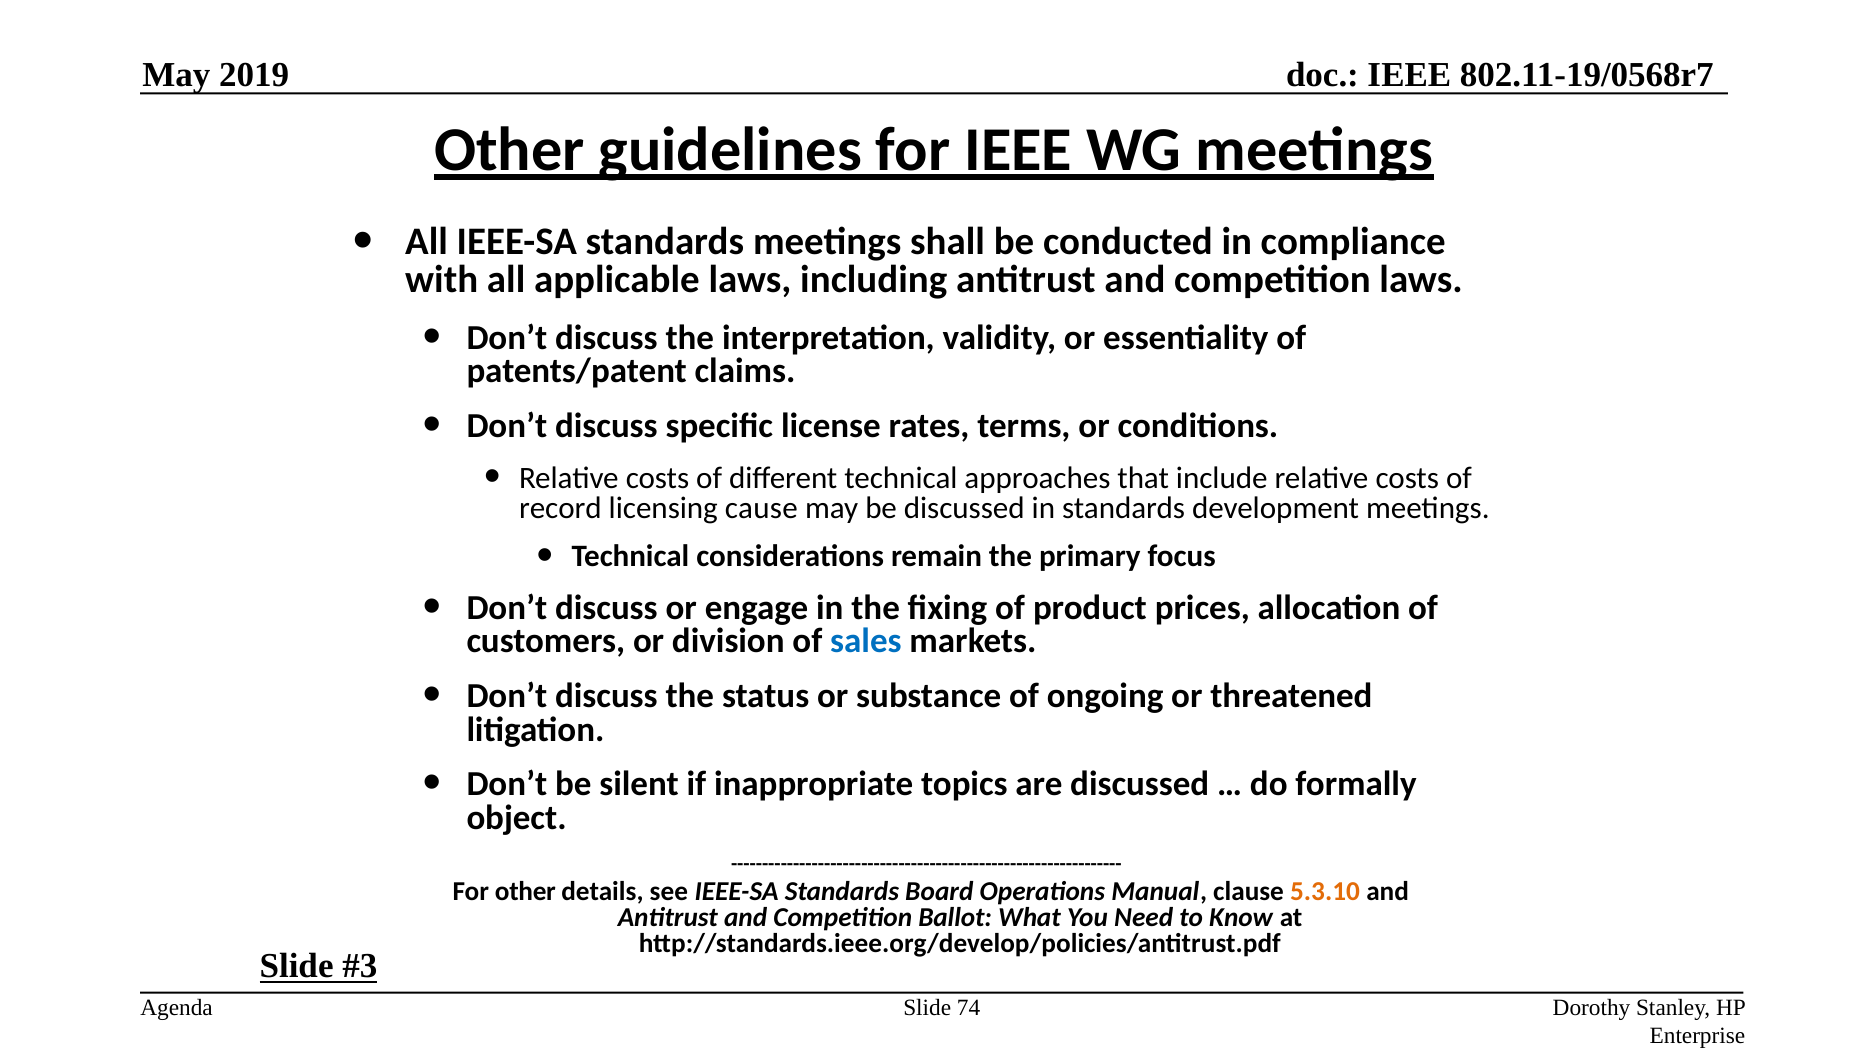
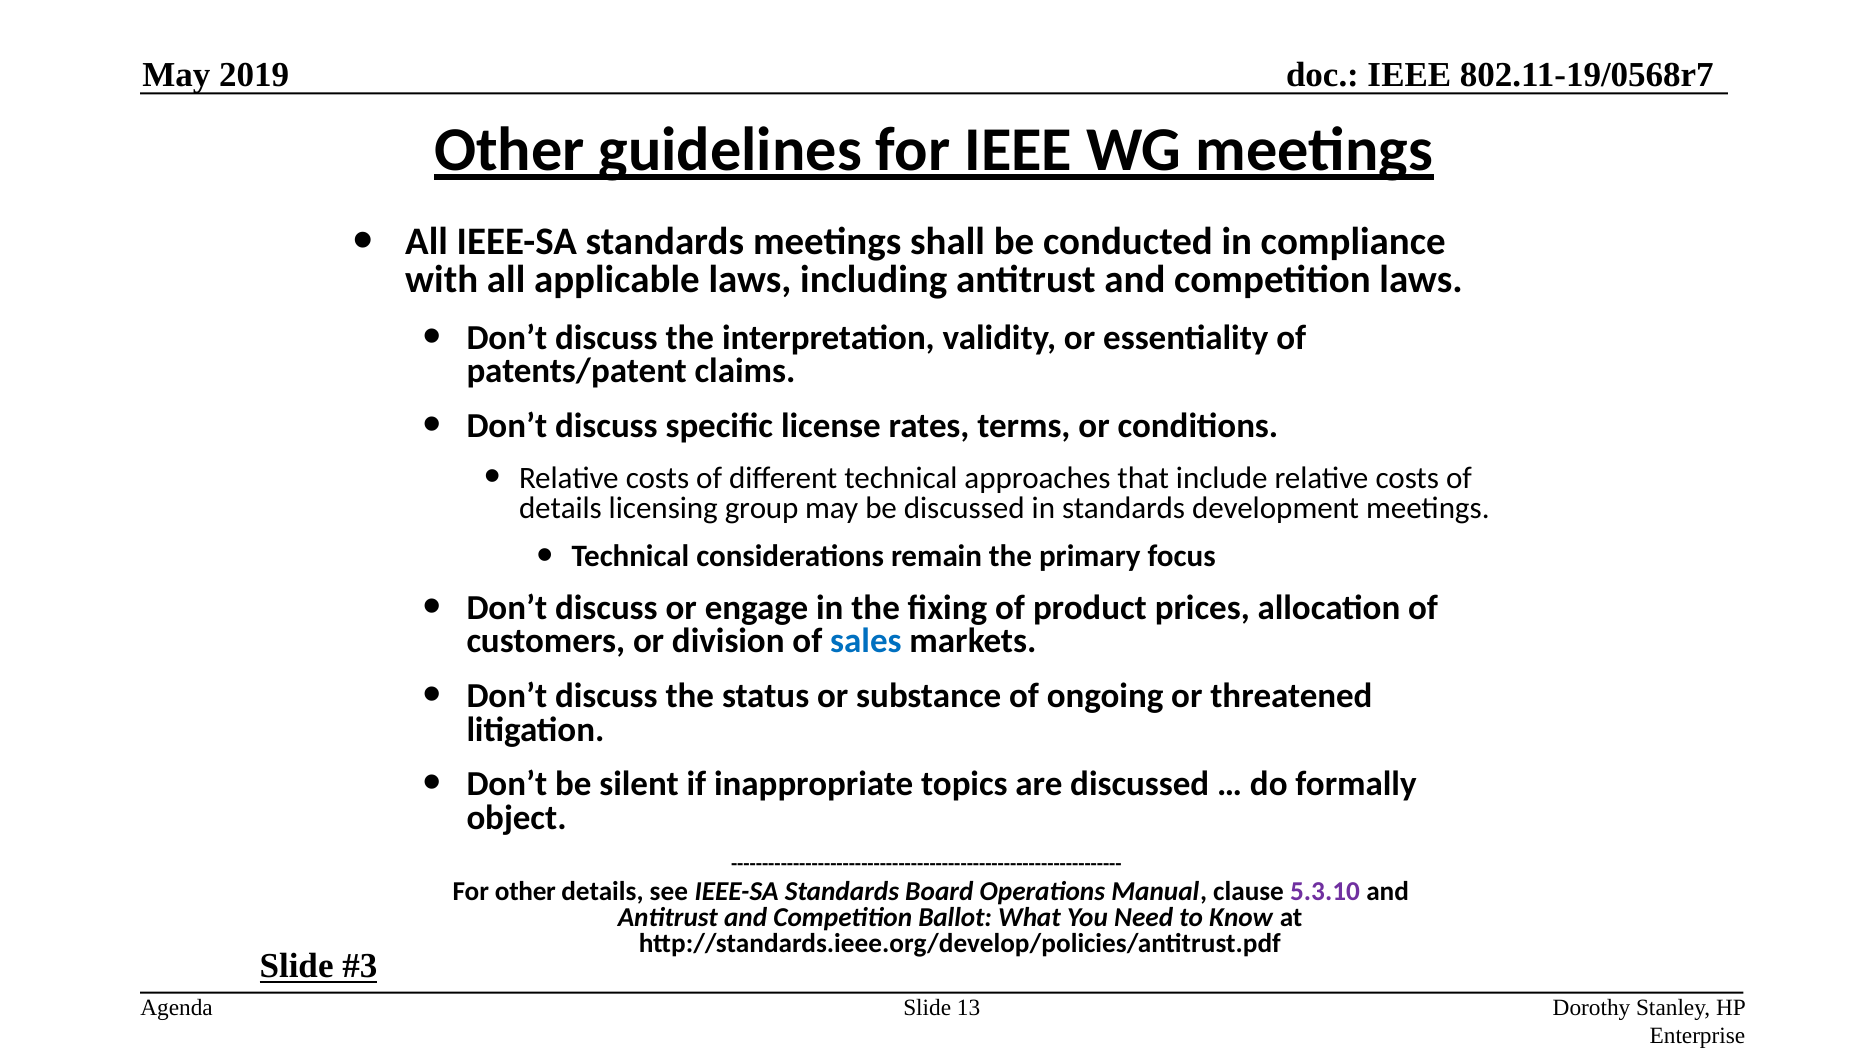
record: record -> details (560, 508)
cause: cause -> group (762, 508)
5.3.10 colour: orange -> purple (1325, 891)
74: 74 -> 13 (969, 1008)
